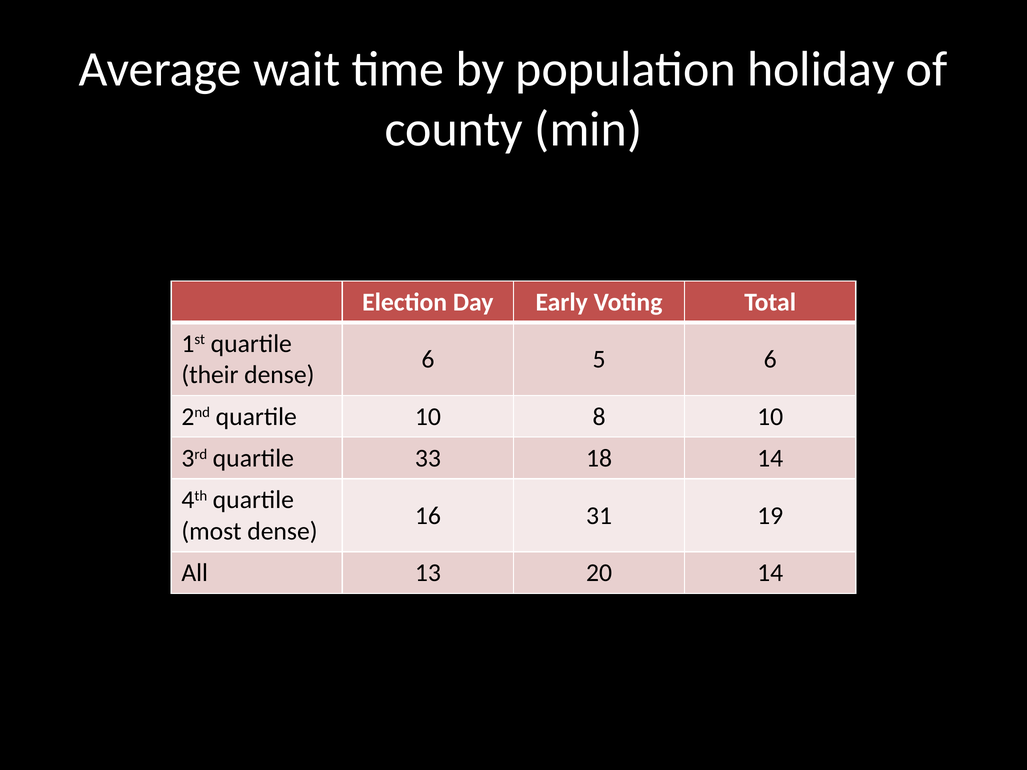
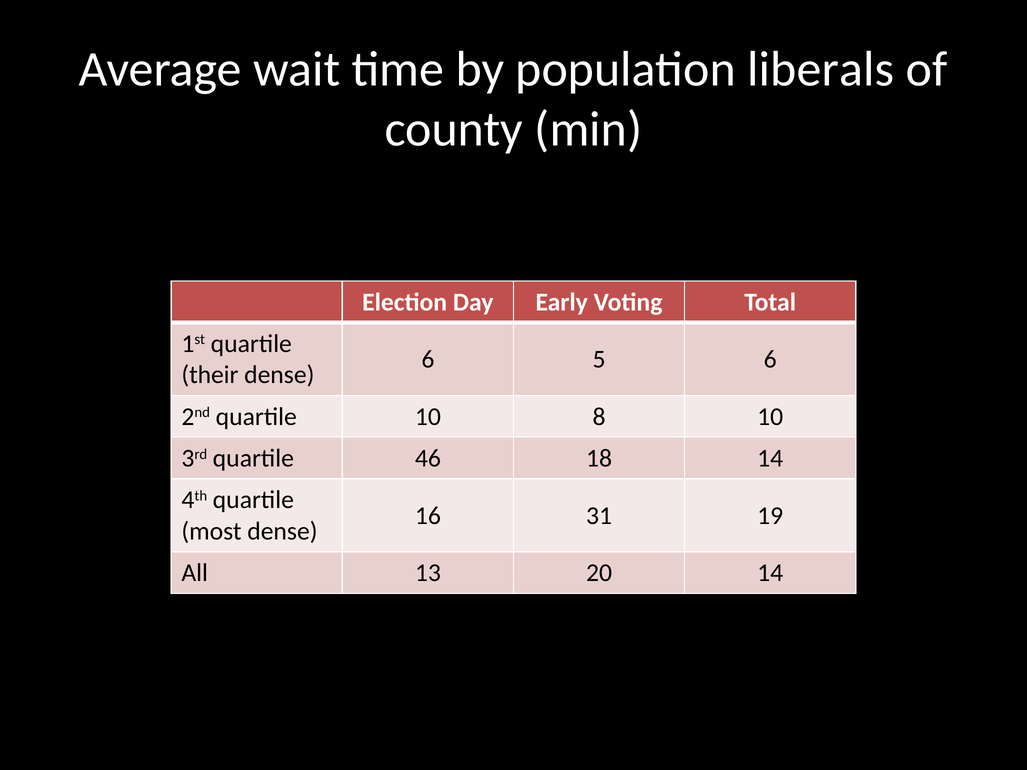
holiday: holiday -> liberals (821, 69)
33: 33 -> 46 (428, 458)
